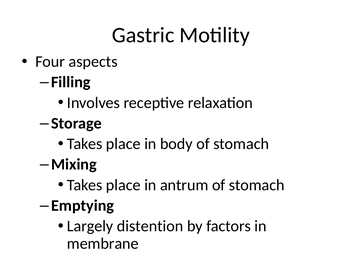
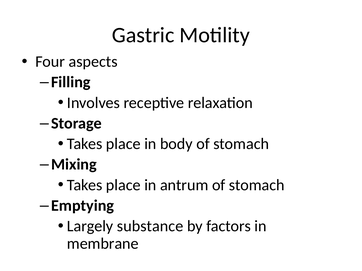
distention: distention -> substance (150, 227)
